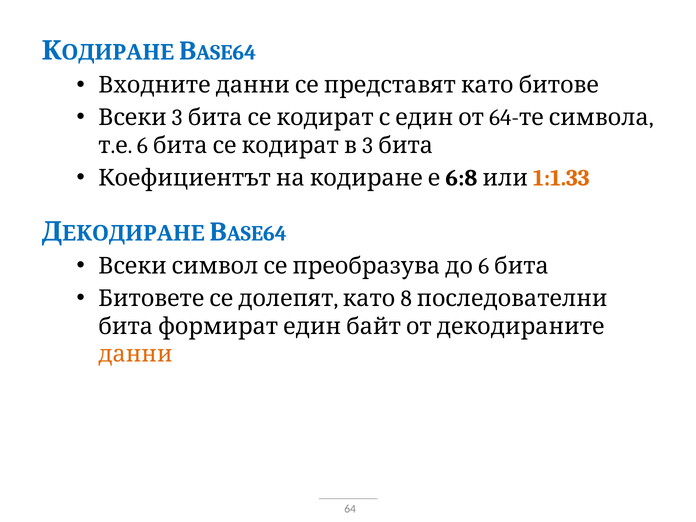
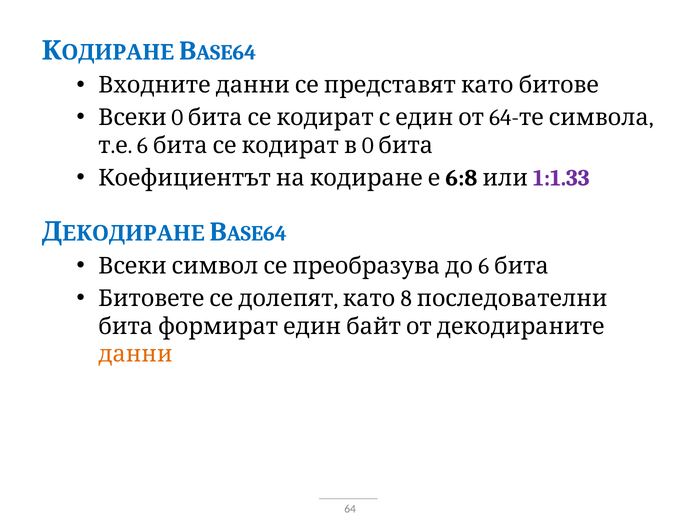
3: 3 -> 0 (177, 118)
6 3: 3 -> 0 (368, 145)
1:1.33 colour: orange -> purple (561, 178)
